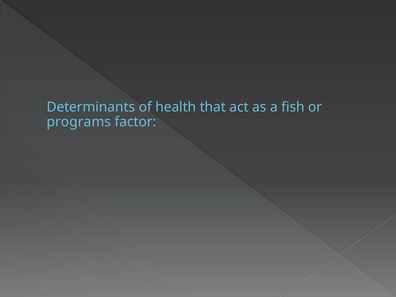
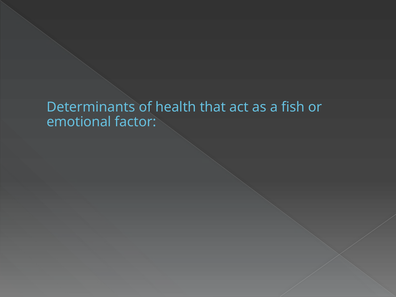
programs: programs -> emotional (79, 122)
